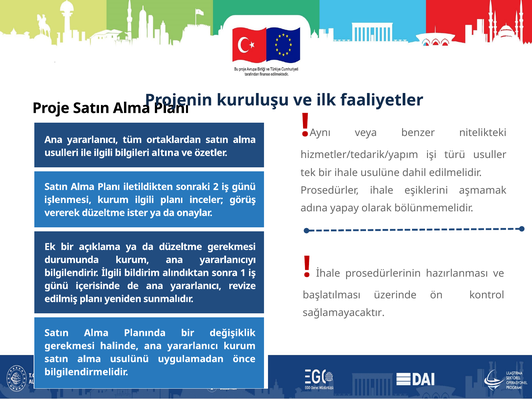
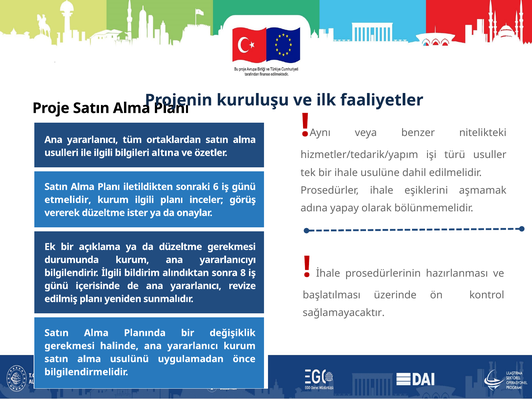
2: 2 -> 6 (216, 187)
işlenmesi: işlenmesi -> etmelidir (68, 200)
1: 1 -> 8 (243, 273)
